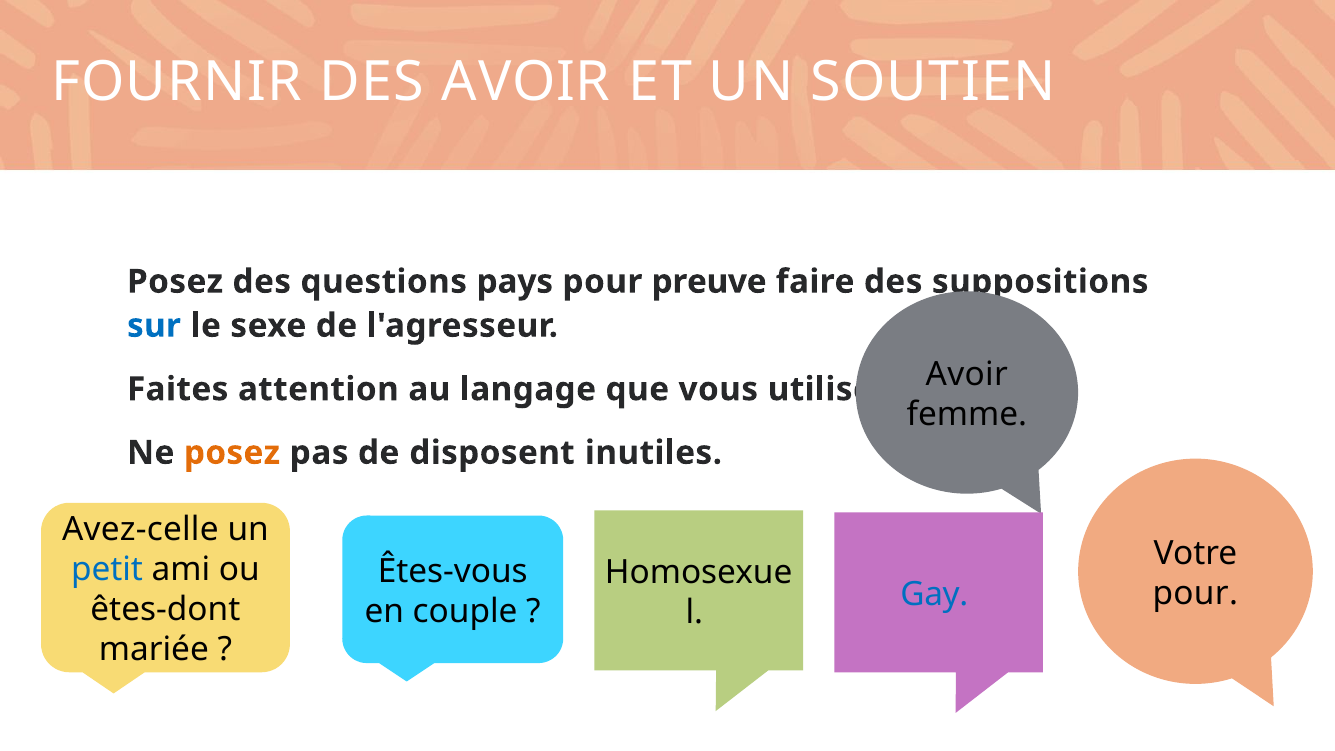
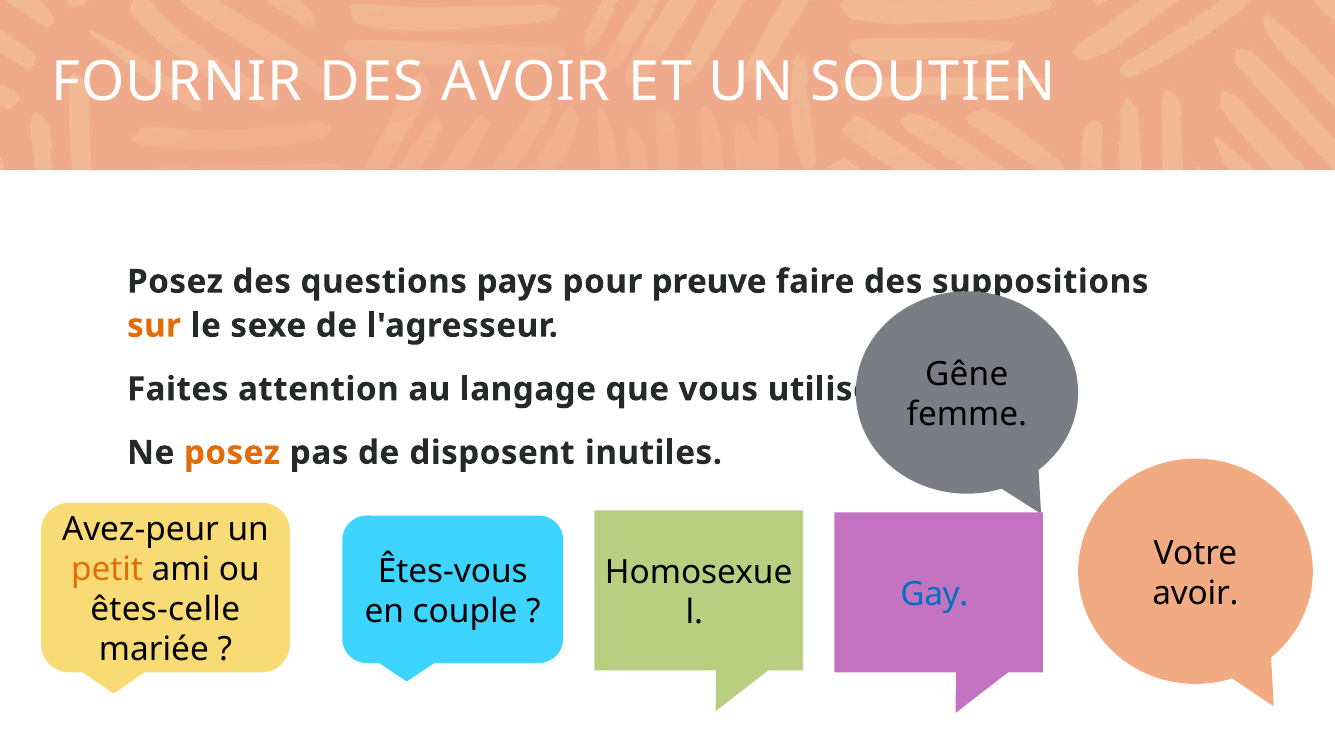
sur colour: blue -> orange (154, 326)
Avoir: Avoir -> Gêne (967, 375)
Avez-celle: Avez-celle -> Avez-peur (140, 530)
petit colour: blue -> orange (107, 570)
pour: pour -> avoir (1195, 594)
êtes-dont: êtes-dont -> êtes-celle (165, 610)
